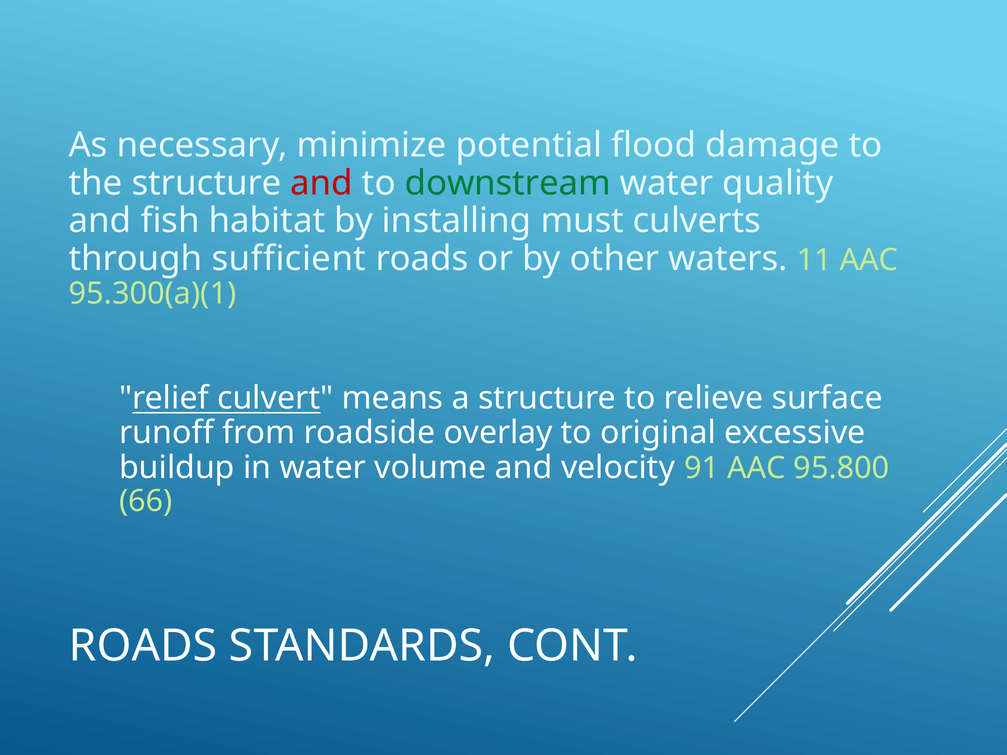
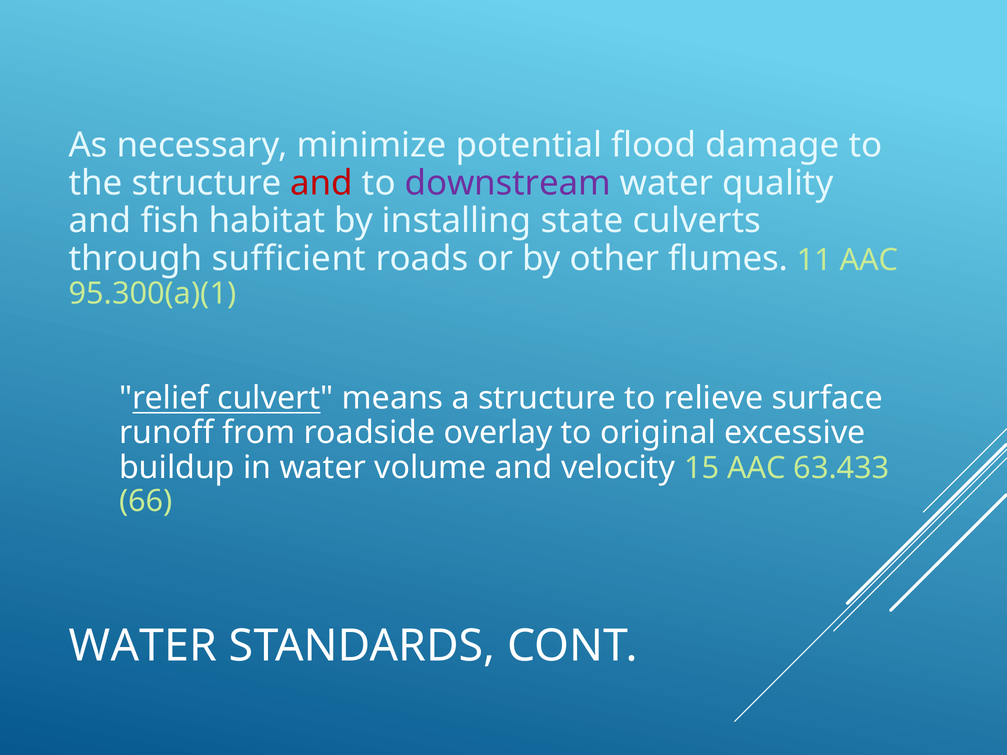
downstream colour: green -> purple (508, 183)
must: must -> state (582, 221)
waters: waters -> flumes (728, 259)
91: 91 -> 15 (702, 468)
95.800: 95.800 -> 63.433 (841, 468)
ROADS: ROADS -> WATER (143, 646)
